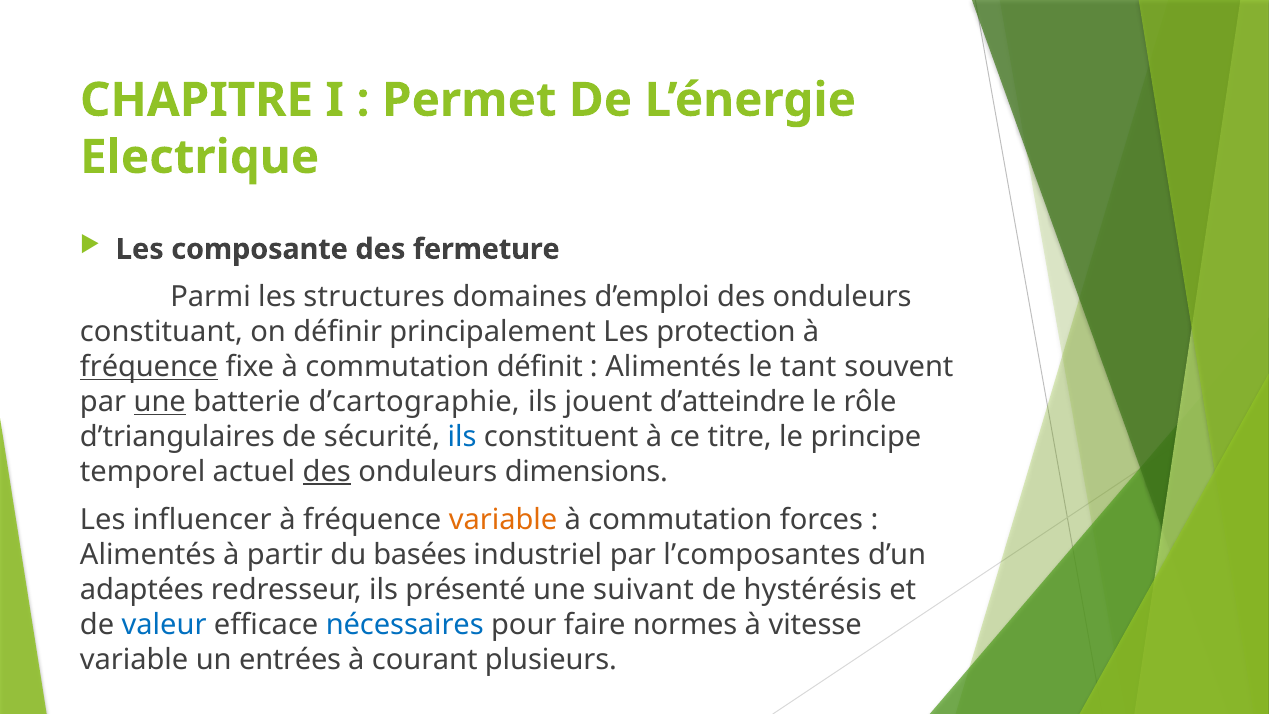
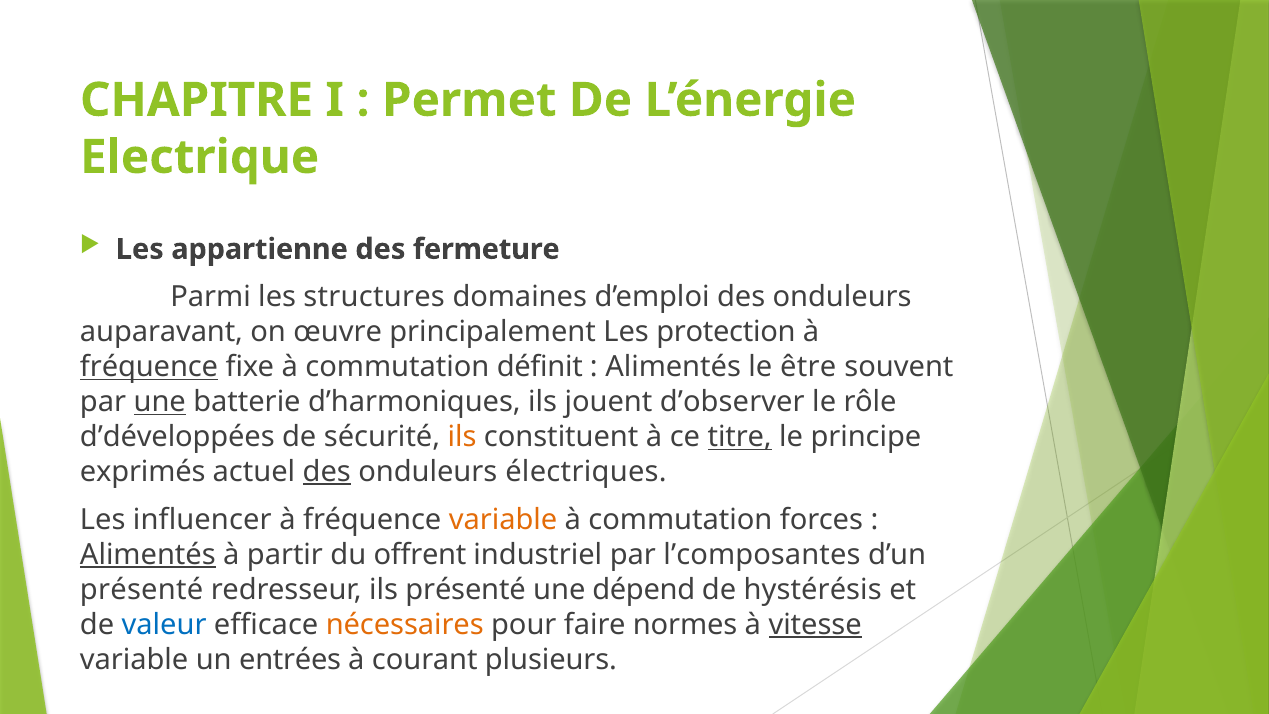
composante: composante -> appartienne (260, 249)
constituant: constituant -> auparavant (162, 332)
définir: définir -> œuvre (338, 332)
tant: tant -> être (808, 367)
d’cartographie: d’cartographie -> d’harmoniques (414, 402)
d’atteindre: d’atteindre -> d’observer (732, 402)
d’triangulaires: d’triangulaires -> d’développées (177, 437)
ils colour: blue -> orange (462, 437)
titre underline: none -> present (740, 437)
temporel: temporel -> exprimés (143, 472)
dimensions: dimensions -> électriques (586, 472)
Alimentés underline: none -> present (148, 555)
basées: basées -> offrent (420, 555)
adaptées: adaptées -> présenté (142, 590)
suivant: suivant -> dépend (644, 590)
nécessaires colour: blue -> orange (405, 624)
vitesse underline: none -> present (815, 624)
